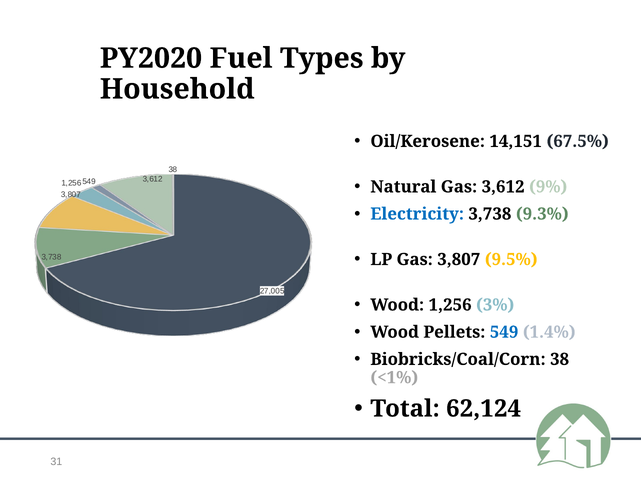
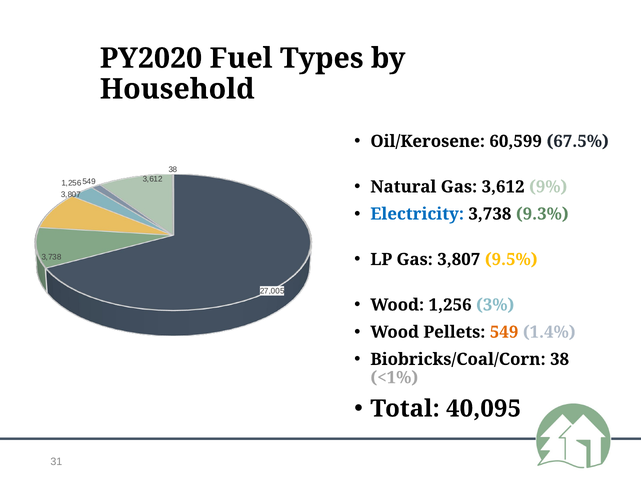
14,151: 14,151 -> 60,599 (516, 141)
549 colour: blue -> orange (504, 332)
62,124: 62,124 -> 40,095 (484, 408)
